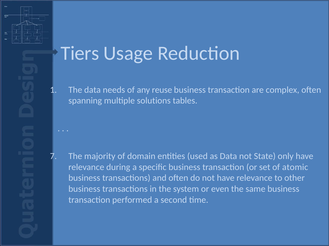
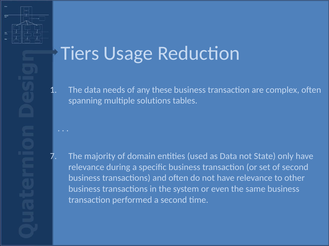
reuse: reuse -> these (162, 90)
of atomic: atomic -> second (295, 168)
